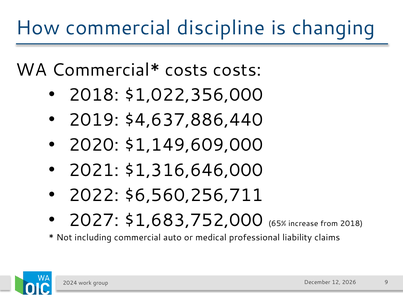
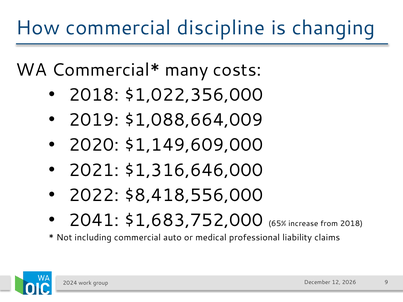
costs: costs -> many (187, 70)
$4,637,886,440: $4,637,886,440 -> $1,088,664,009 (194, 120)
$6,560,256,711: $6,560,256,711 -> $8,418,556,000 (194, 195)
2027: 2027 -> 2041 (94, 220)
